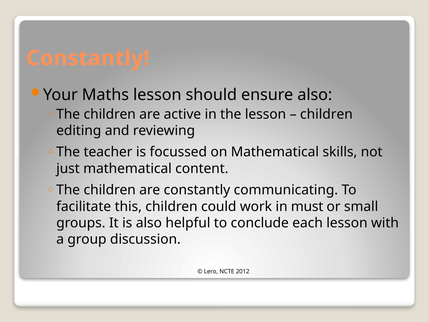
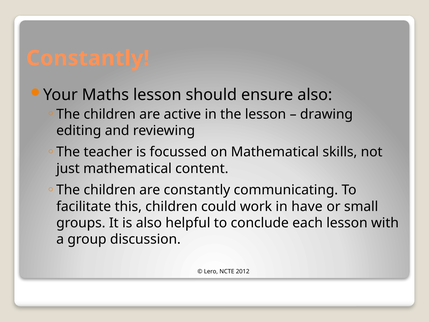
children: children -> drawing (326, 114)
must: must -> have (307, 206)
